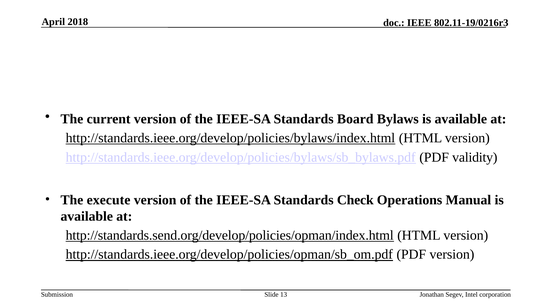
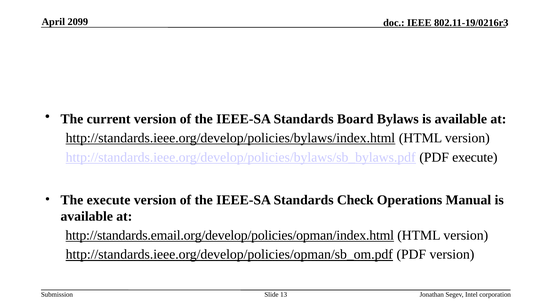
2018: 2018 -> 2099 (78, 22)
PDF validity: validity -> execute (475, 158)
http://standards.send.org/develop/policies/opman/index.html: http://standards.send.org/develop/policies/opman/index.html -> http://standards.email.org/develop/policies/opman/index.html (230, 236)
